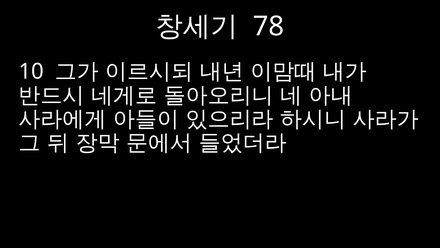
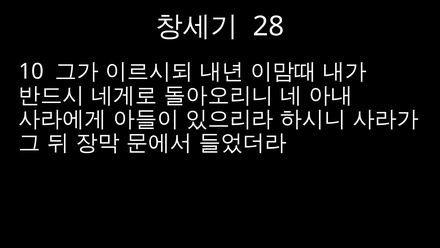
78: 78 -> 28 (269, 26)
